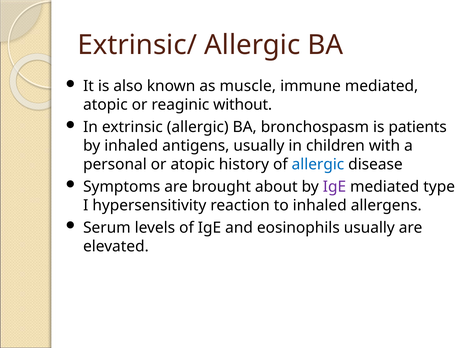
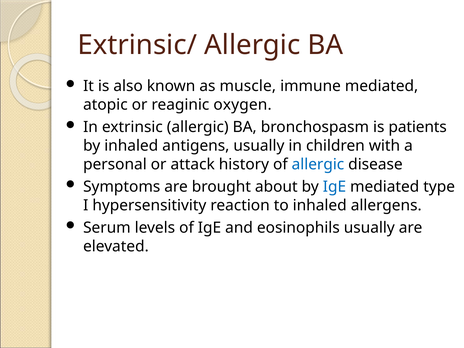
without: without -> oxygen (243, 105)
or atopic: atopic -> attack (193, 164)
IgE colour: purple -> blue (334, 187)
